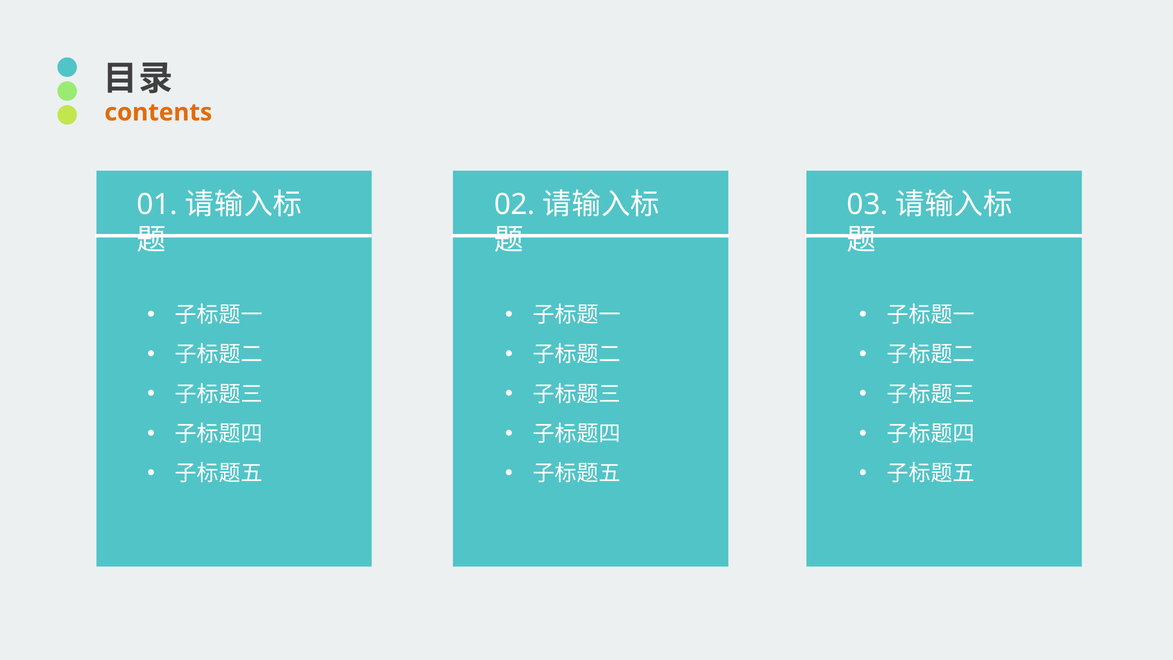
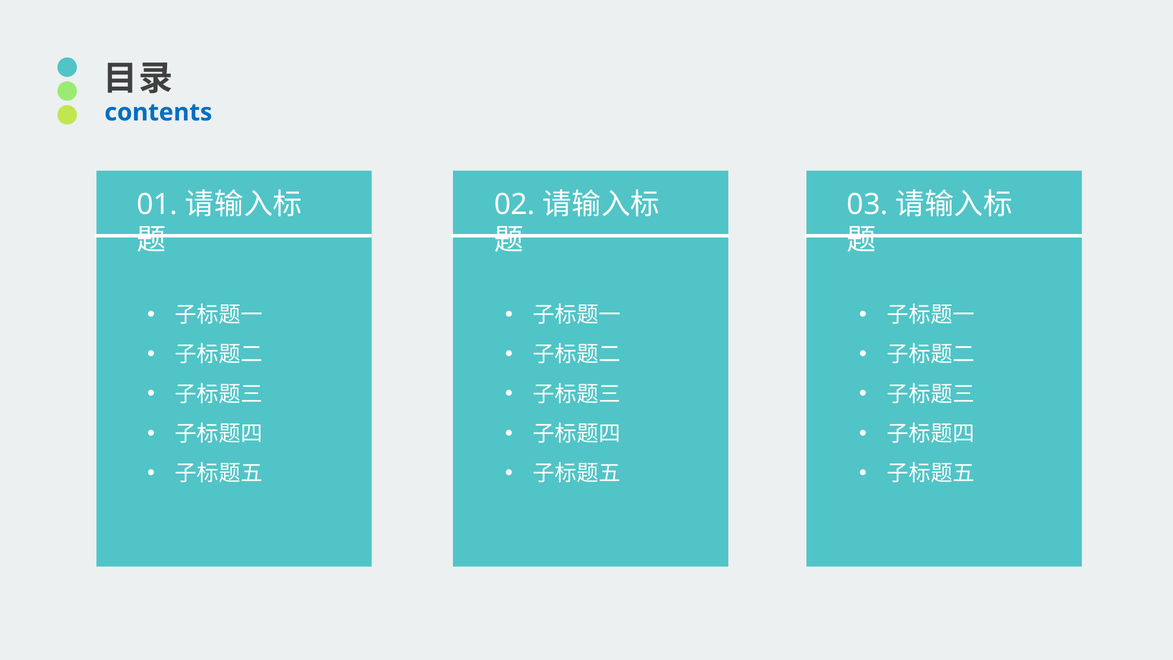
contents colour: orange -> blue (158, 112)
